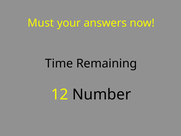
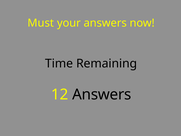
12 Number: Number -> Answers (102, 94)
